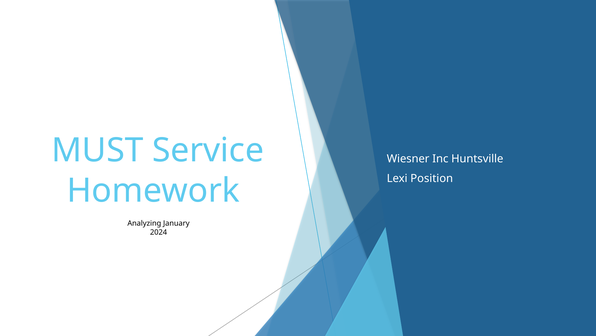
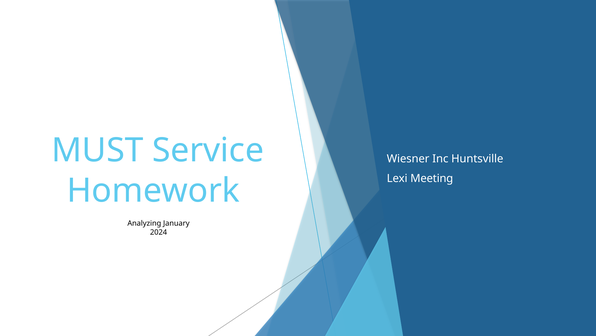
Position: Position -> Meeting (432, 178)
